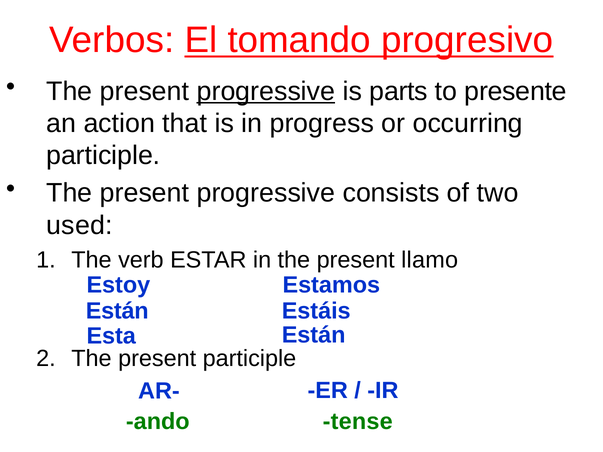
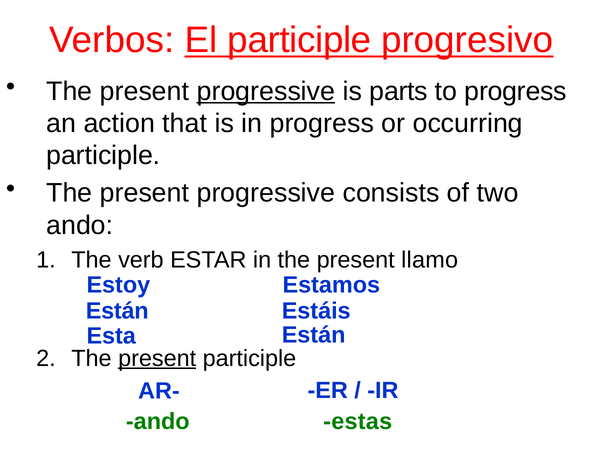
El tomando: tomando -> participle (299, 40)
to presente: presente -> progress (516, 91)
used: used -> ando (80, 225)
present underline: none -> present (157, 359)
tense: tense -> estas (358, 422)
